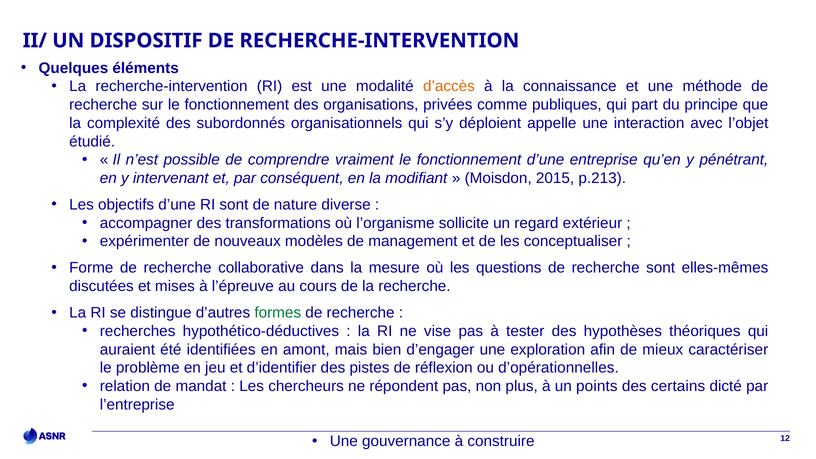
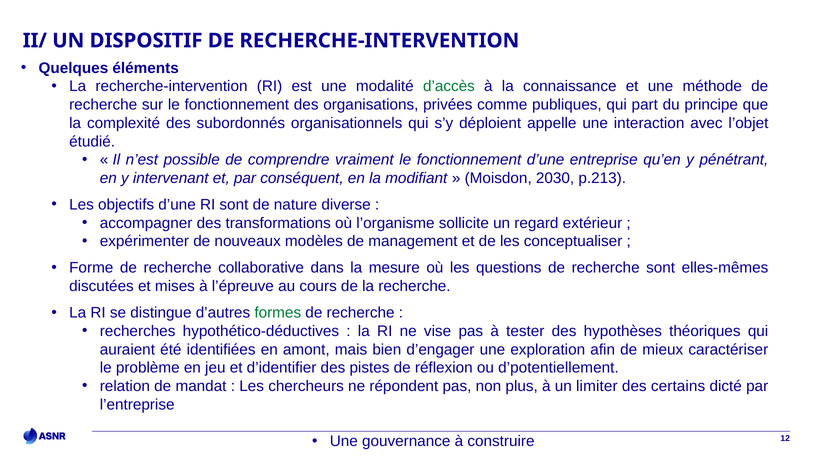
d’accès colour: orange -> green (449, 86)
2015: 2015 -> 2030 (555, 178)
d’opérationnelles: d’opérationnelles -> d’potentiellement (558, 368)
points: points -> limiter (597, 386)
